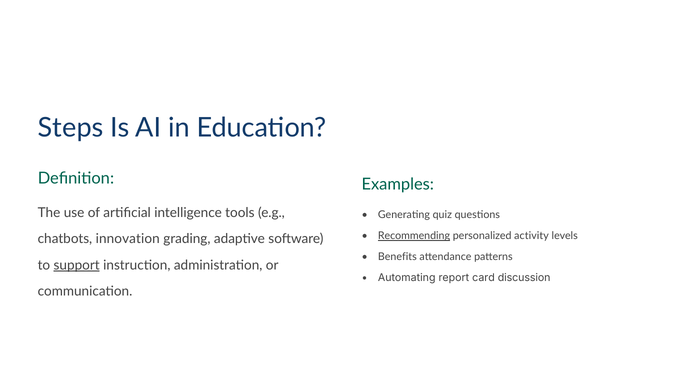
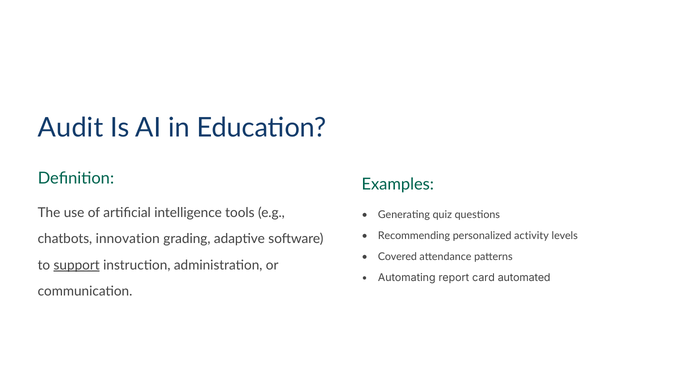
Steps: Steps -> Audit (71, 128)
Recommending underline: present -> none (414, 236)
Benefits: Benefits -> Covered (397, 257)
discussion: discussion -> automated (524, 278)
